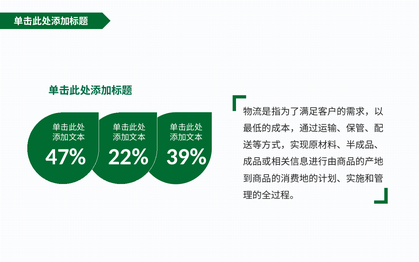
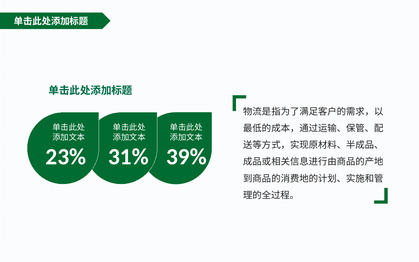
47%: 47% -> 23% (66, 157)
22%: 22% -> 31% (128, 157)
